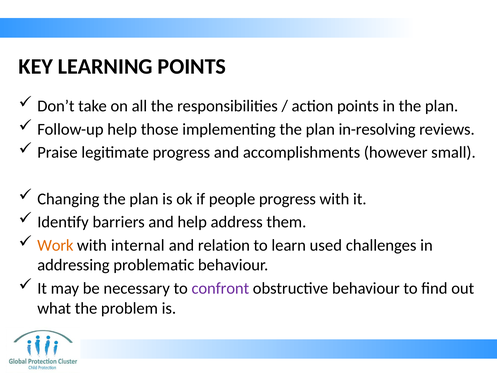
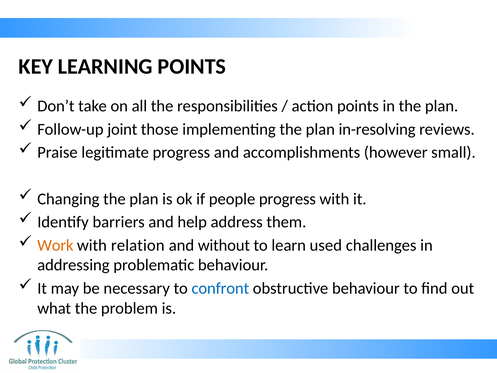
Follow-up help: help -> joint (122, 129)
internal: internal -> relation (138, 245)
relation: relation -> without (224, 245)
confront colour: purple -> blue (220, 288)
